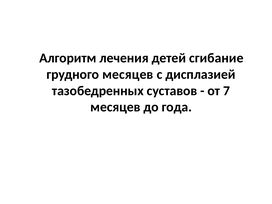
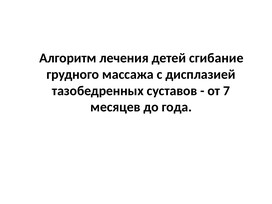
грудного месяцев: месяцев -> массажа (128, 74)
